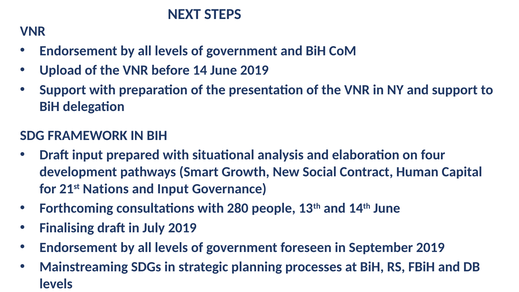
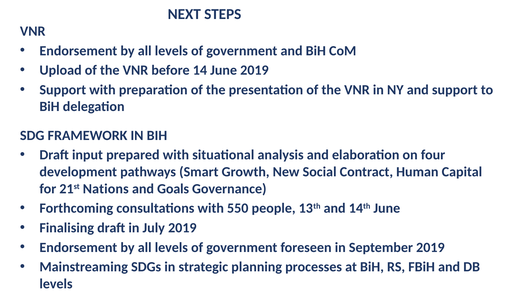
and Input: Input -> Goals (173, 189)
280: 280 -> 550 (238, 208)
